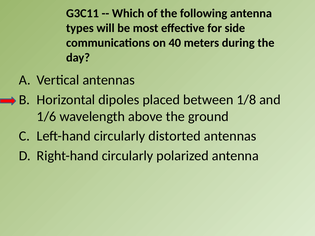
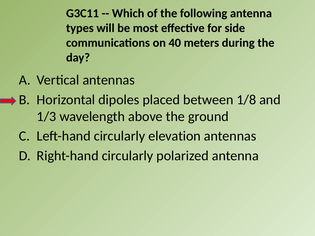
1/6: 1/6 -> 1/3 (47, 117)
distorted: distorted -> elevation (175, 136)
